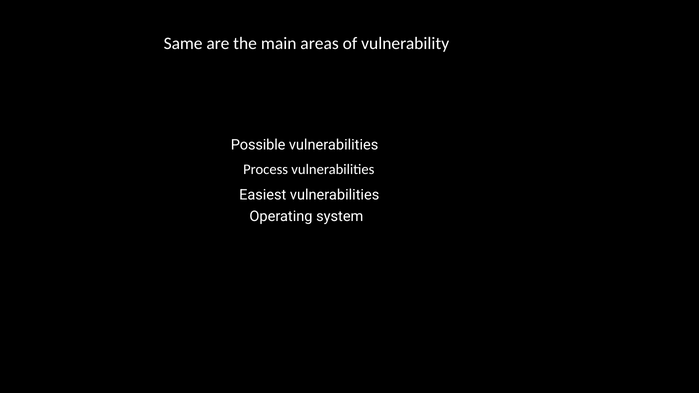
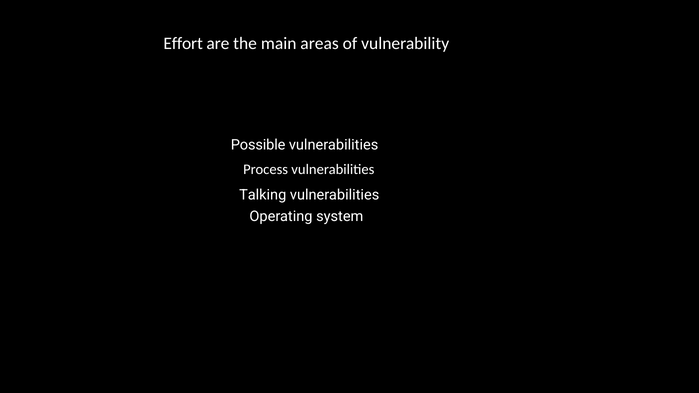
Same: Same -> Effort (183, 43)
Easiest: Easiest -> Talking (263, 195)
